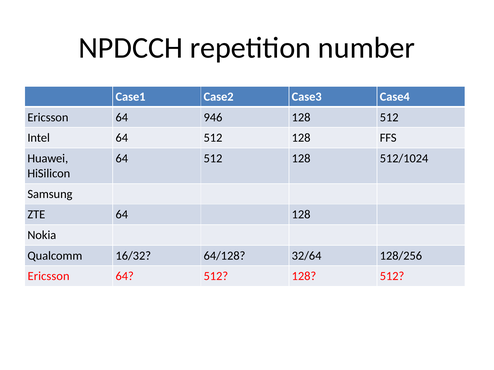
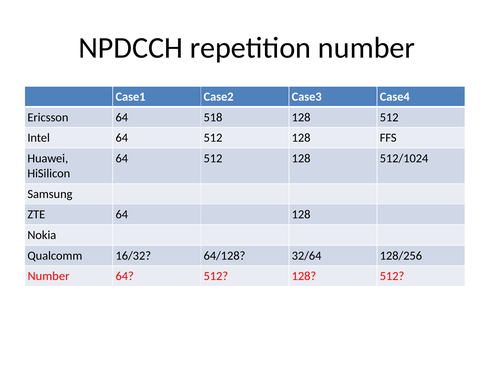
946: 946 -> 518 (213, 117)
Ericsson: Ericsson -> Number (49, 277)
